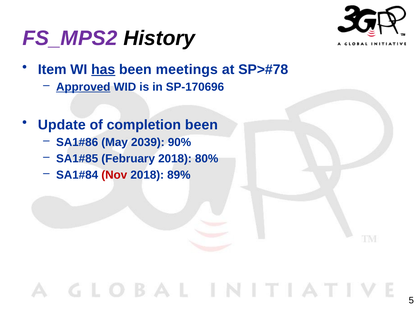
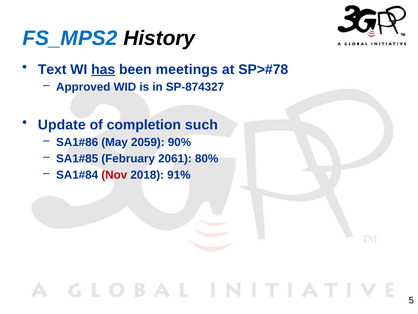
FS_MPS2 colour: purple -> blue (70, 38)
Item: Item -> Text (52, 69)
Approved underline: present -> none (83, 87)
SP-170696: SP-170696 -> SP-874327 (195, 87)
completion been: been -> such (201, 125)
2039: 2039 -> 2059 (148, 142)
February 2018: 2018 -> 2061 (175, 158)
89%: 89% -> 91% (179, 175)
